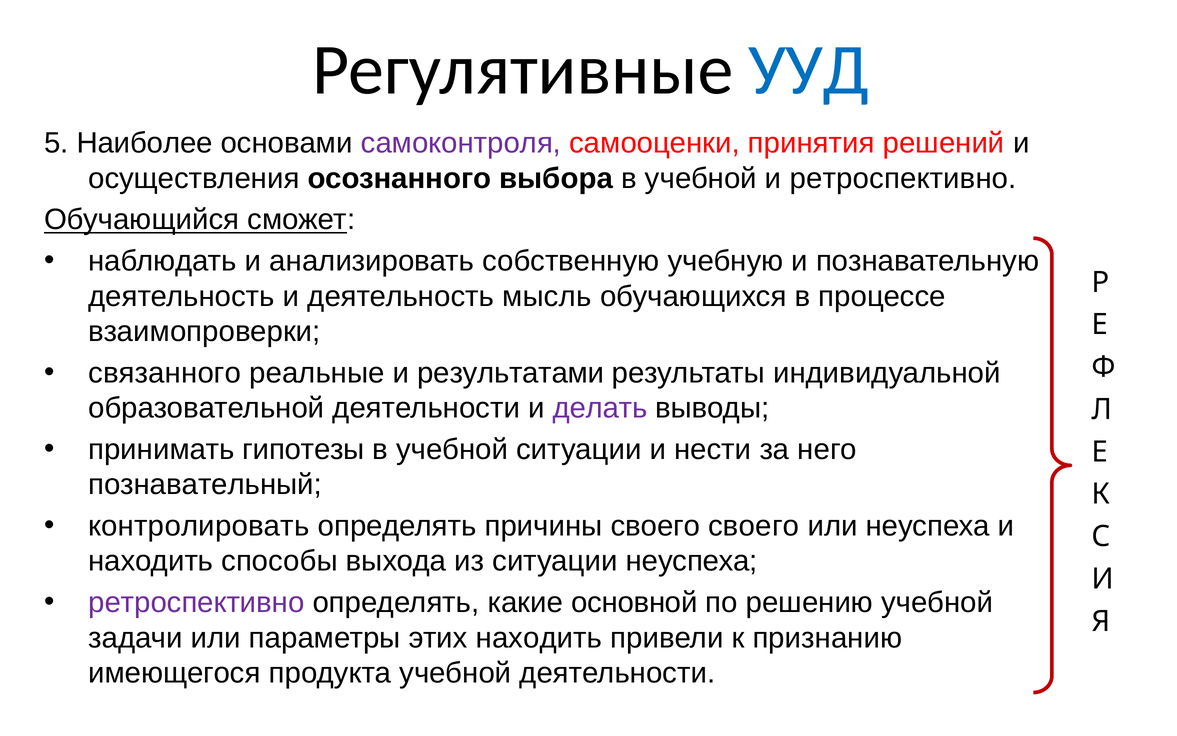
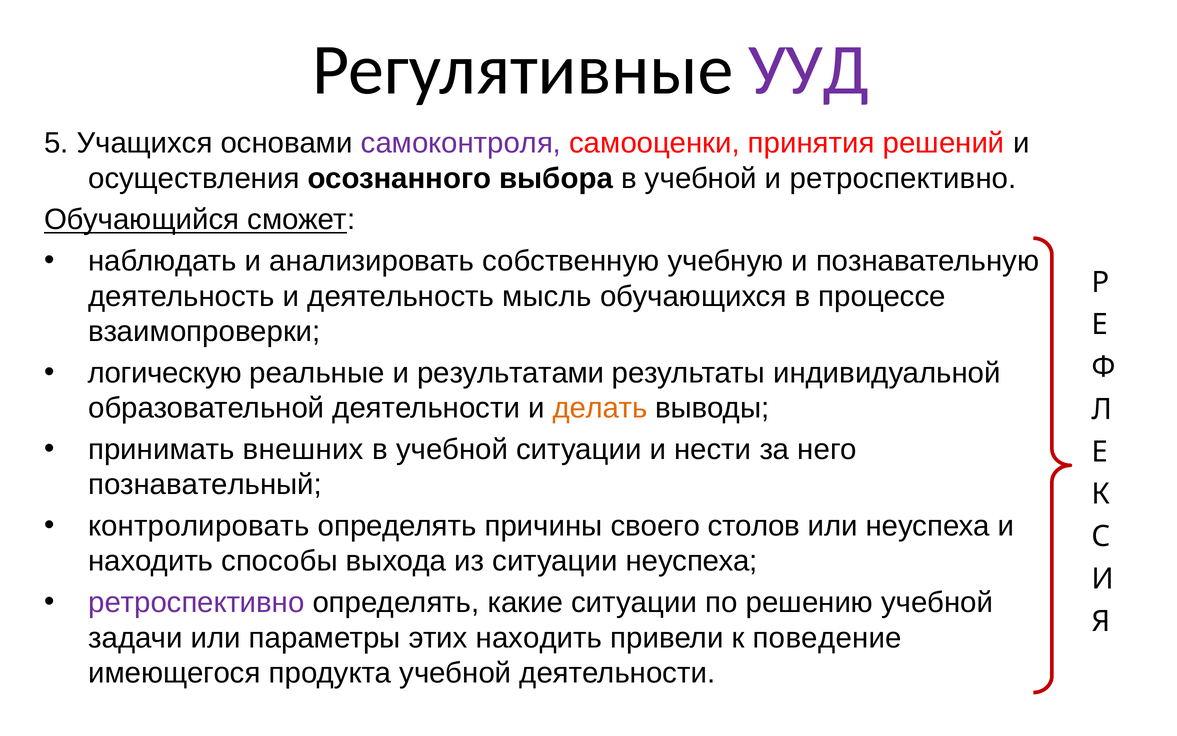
УУД colour: blue -> purple (809, 70)
Наиболее: Наиболее -> Учащихся (145, 143)
связанного: связанного -> логическую (165, 373)
делать colour: purple -> orange (600, 408)
гипотезы: гипотезы -> внешних (303, 449)
своего своего: своего -> столов (754, 526)
какие основной: основной -> ситуации (634, 602)
признанию: признанию -> поведение (827, 638)
